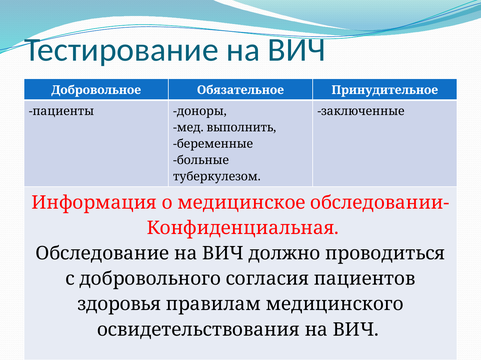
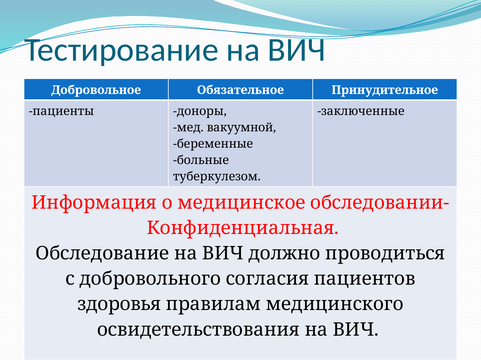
выполнить: выполнить -> вакуумной (241, 128)
